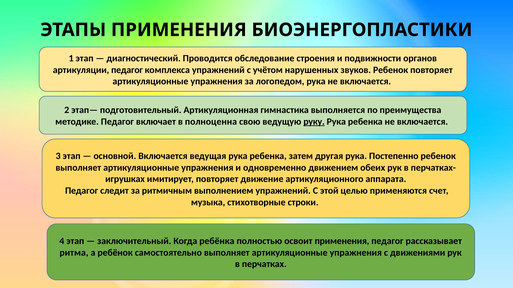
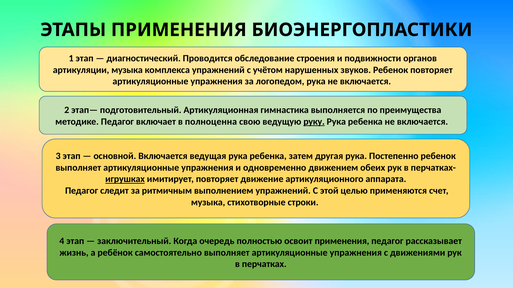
артикуляции педагог: педагог -> музыка (127, 70)
игрушках underline: none -> present (125, 179)
ребёнка: ребёнка -> очередь (217, 242)
ритма: ритма -> жизнь (74, 253)
